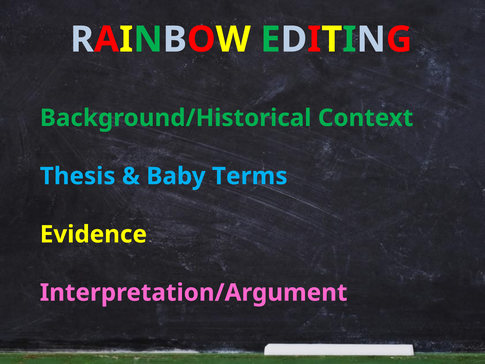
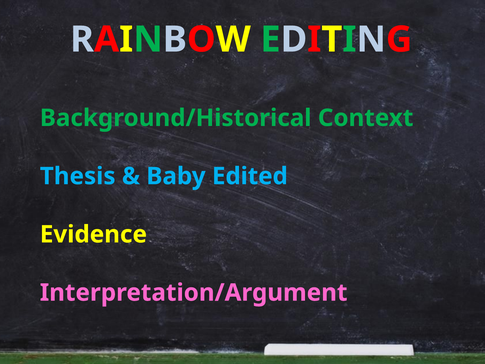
Terms: Terms -> Edited (250, 176)
